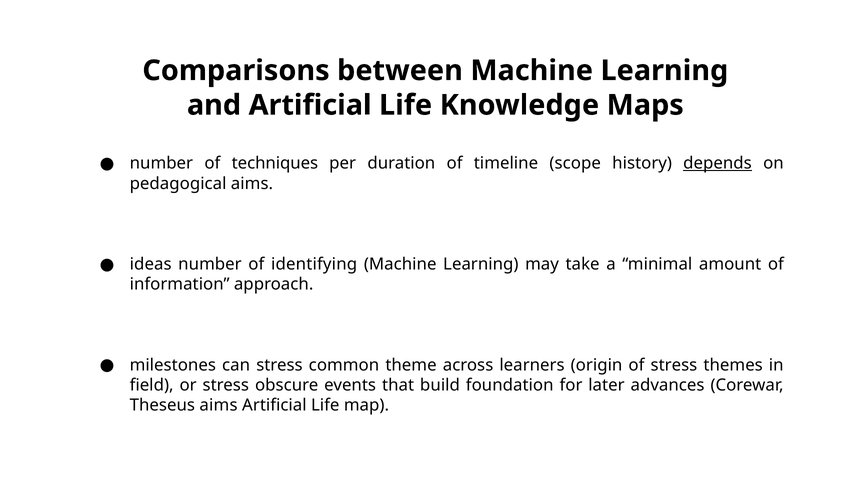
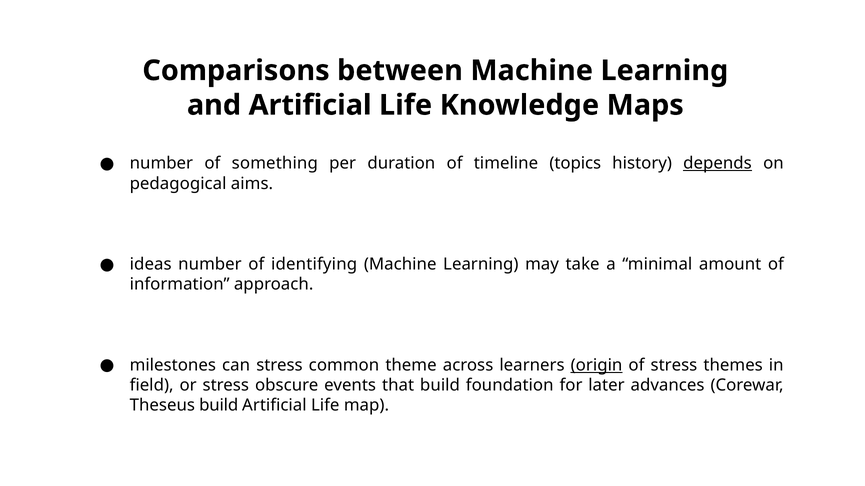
techniques: techniques -> something (275, 164)
scope: scope -> topics (575, 164)
origin underline: none -> present (597, 366)
Theseus aims: aims -> build (219, 406)
